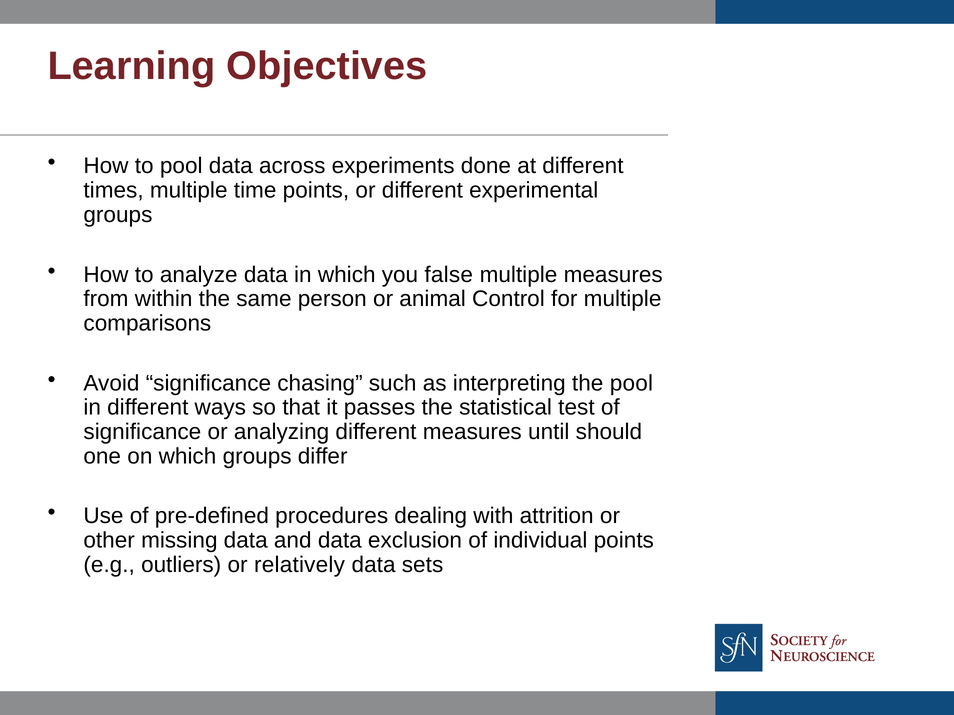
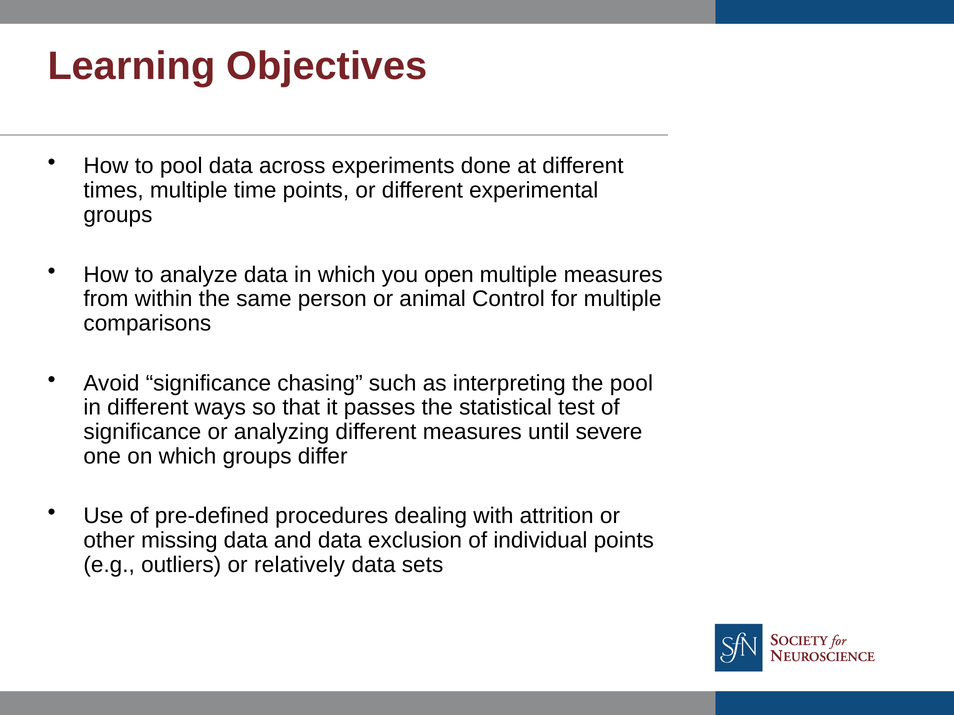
false: false -> open (449, 275)
should: should -> severe (609, 432)
